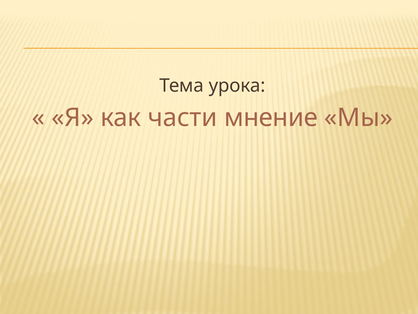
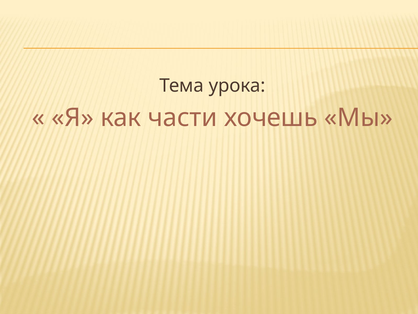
мнение: мнение -> хочешь (271, 118)
